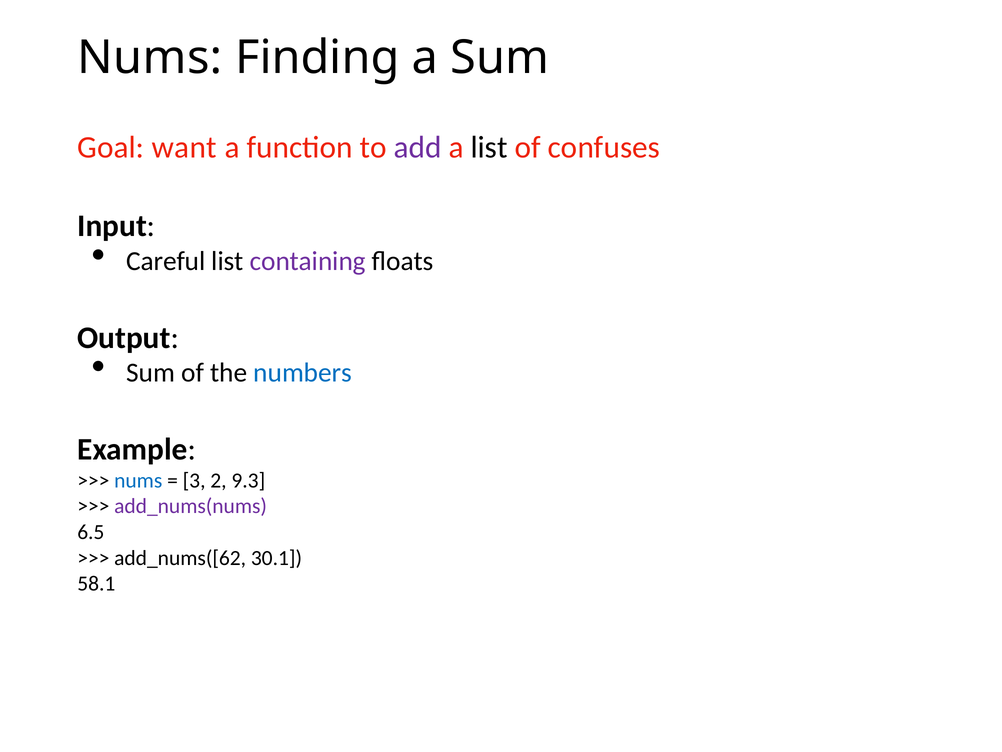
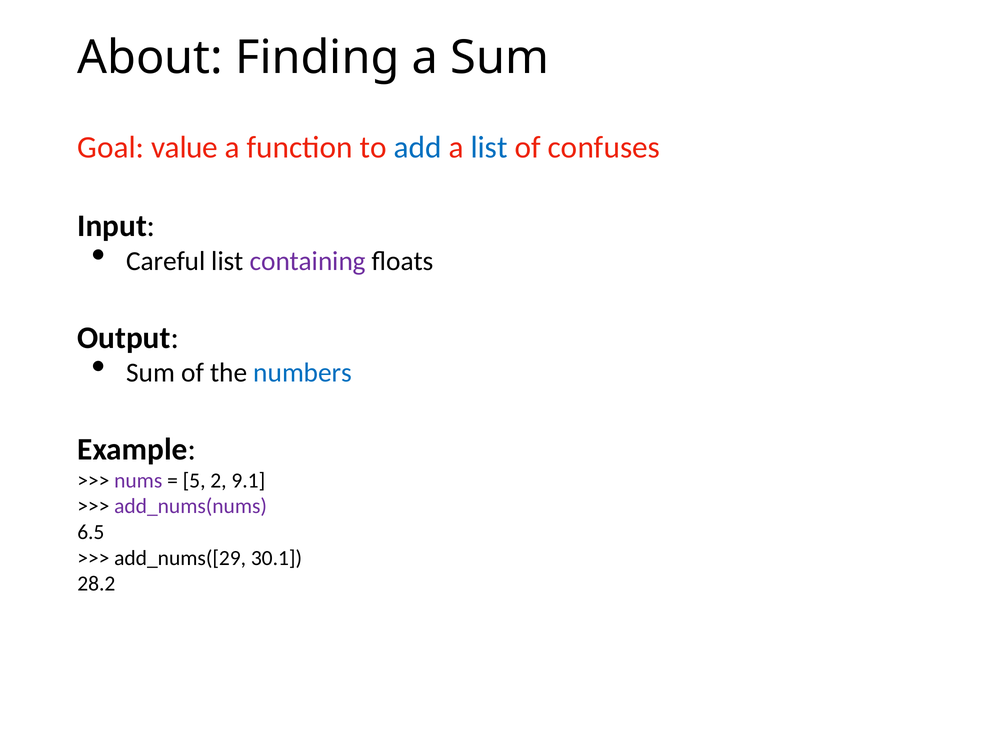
Nums: Nums -> About (150, 58)
want: want -> value (185, 147)
add colour: purple -> blue (418, 147)
list colour: black -> blue (489, 147)
nums colour: blue -> purple (138, 480)
3: 3 -> 5 (194, 480)
9.3: 9.3 -> 9.1 (248, 480)
add_nums([62: add_nums([62 -> add_nums([29 (180, 558)
58.1: 58.1 -> 28.2 (96, 583)
